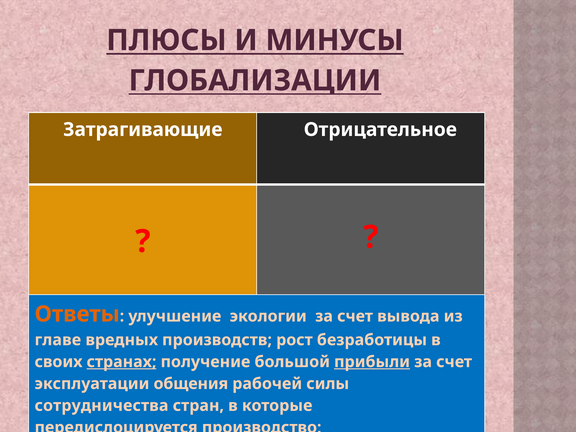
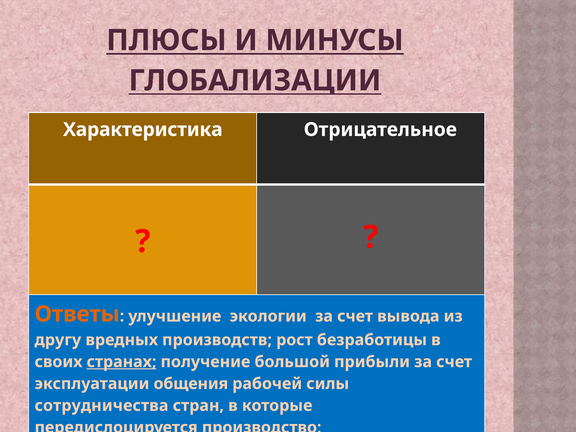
Затрагивающие: Затрагивающие -> Характеристика (143, 130)
главе: главе -> другу (58, 340)
прибыли underline: present -> none (372, 362)
